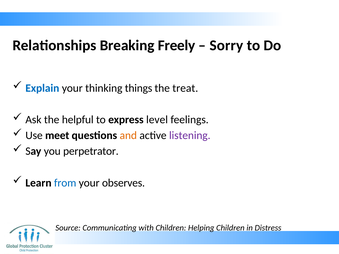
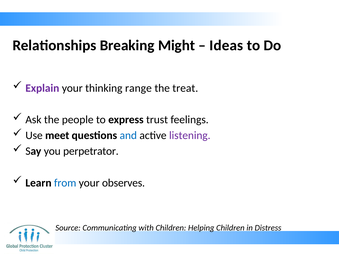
Freely: Freely -> Might (177, 45)
Sorry: Sorry -> Ideas (226, 45)
Explain colour: blue -> purple (42, 88)
things: things -> range (138, 88)
helpful: helpful -> people (78, 120)
level: level -> trust (157, 120)
and colour: orange -> blue (128, 136)
